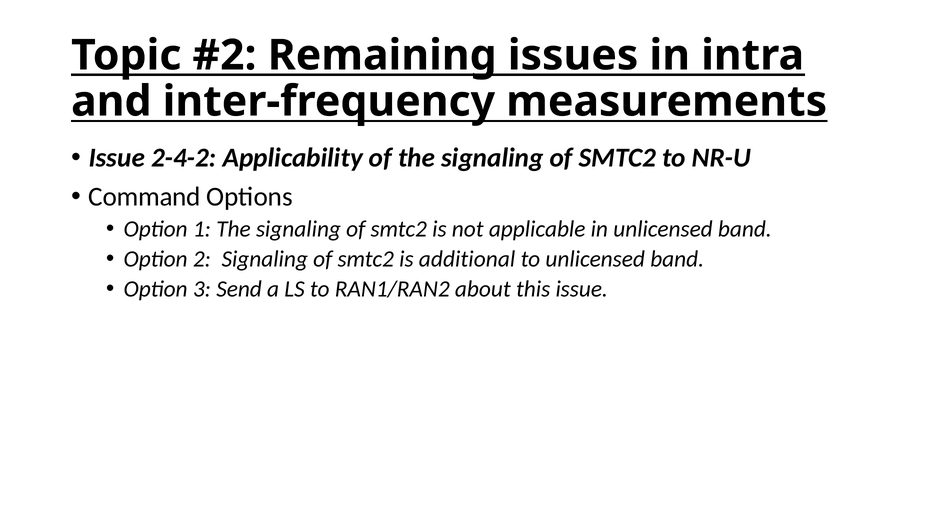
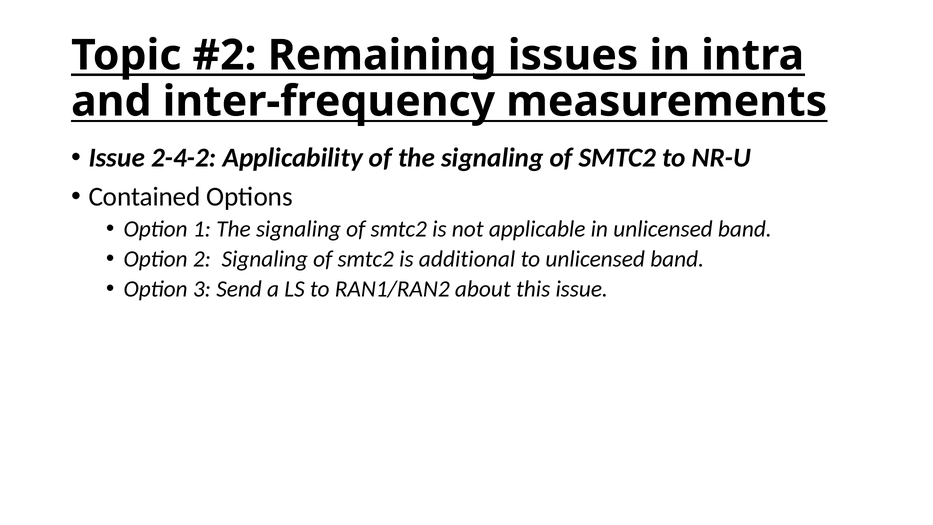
Command: Command -> Contained (145, 197)
